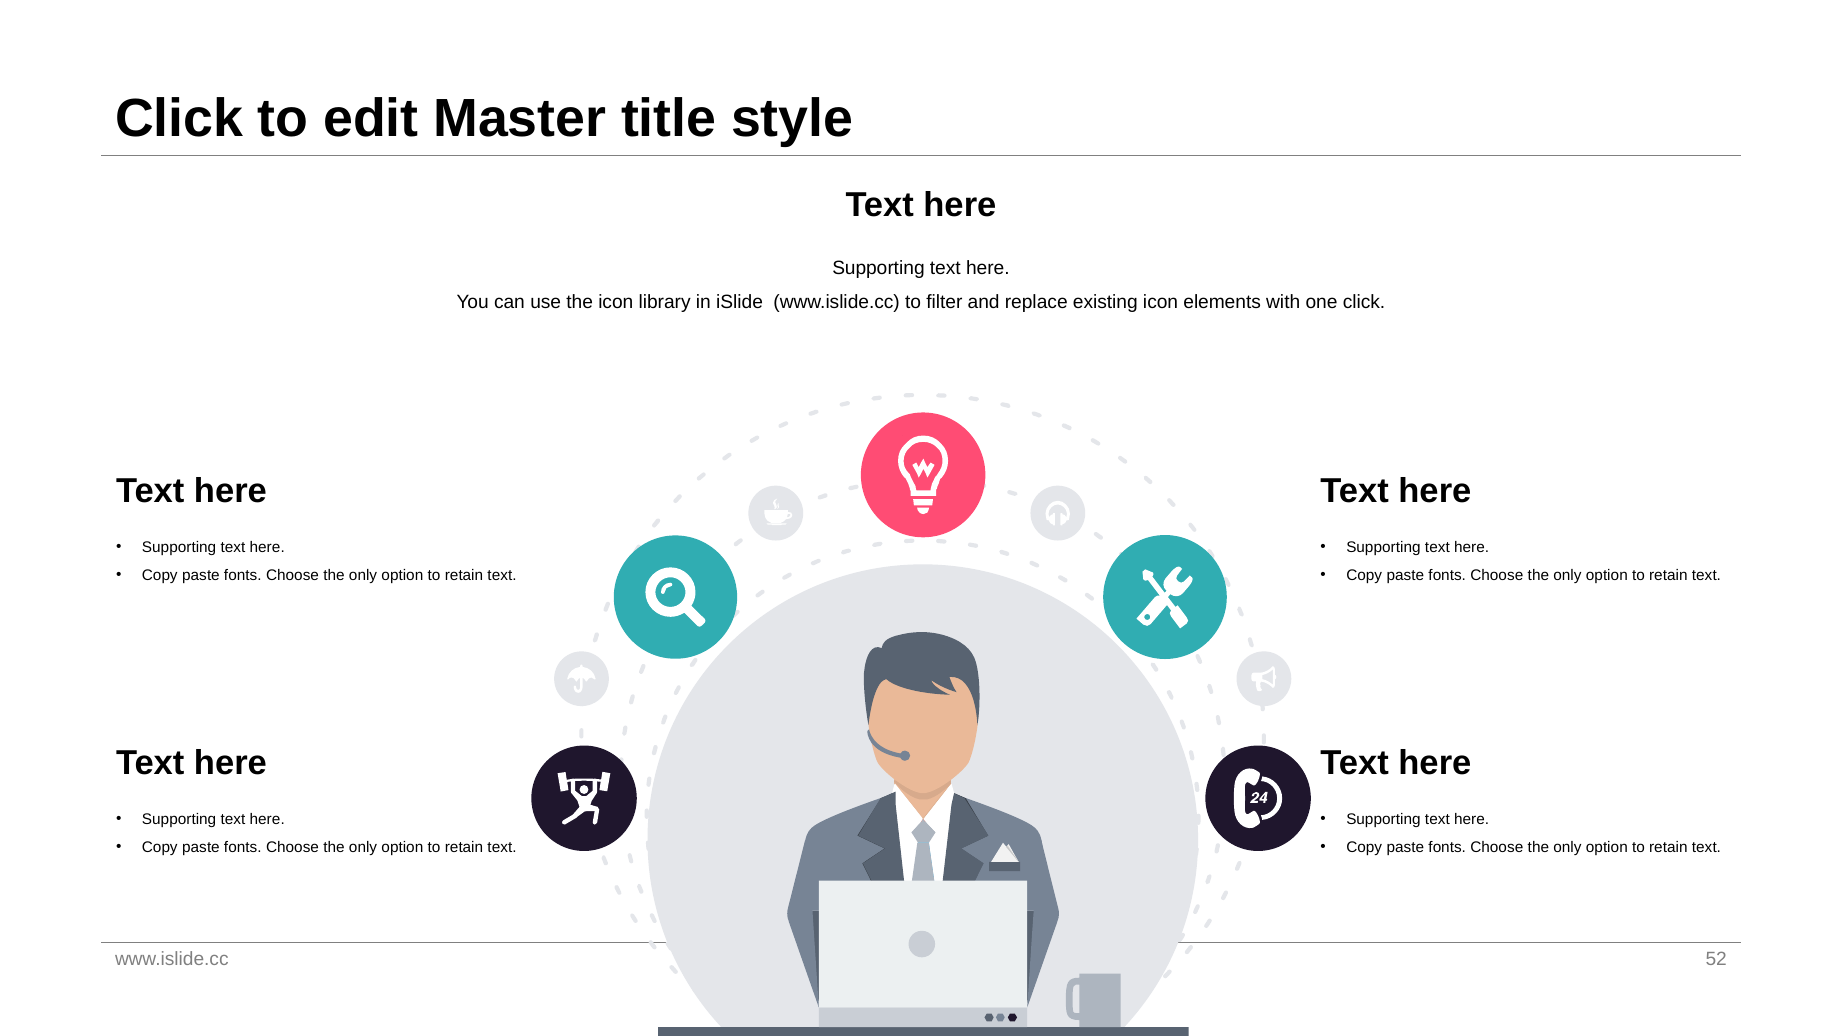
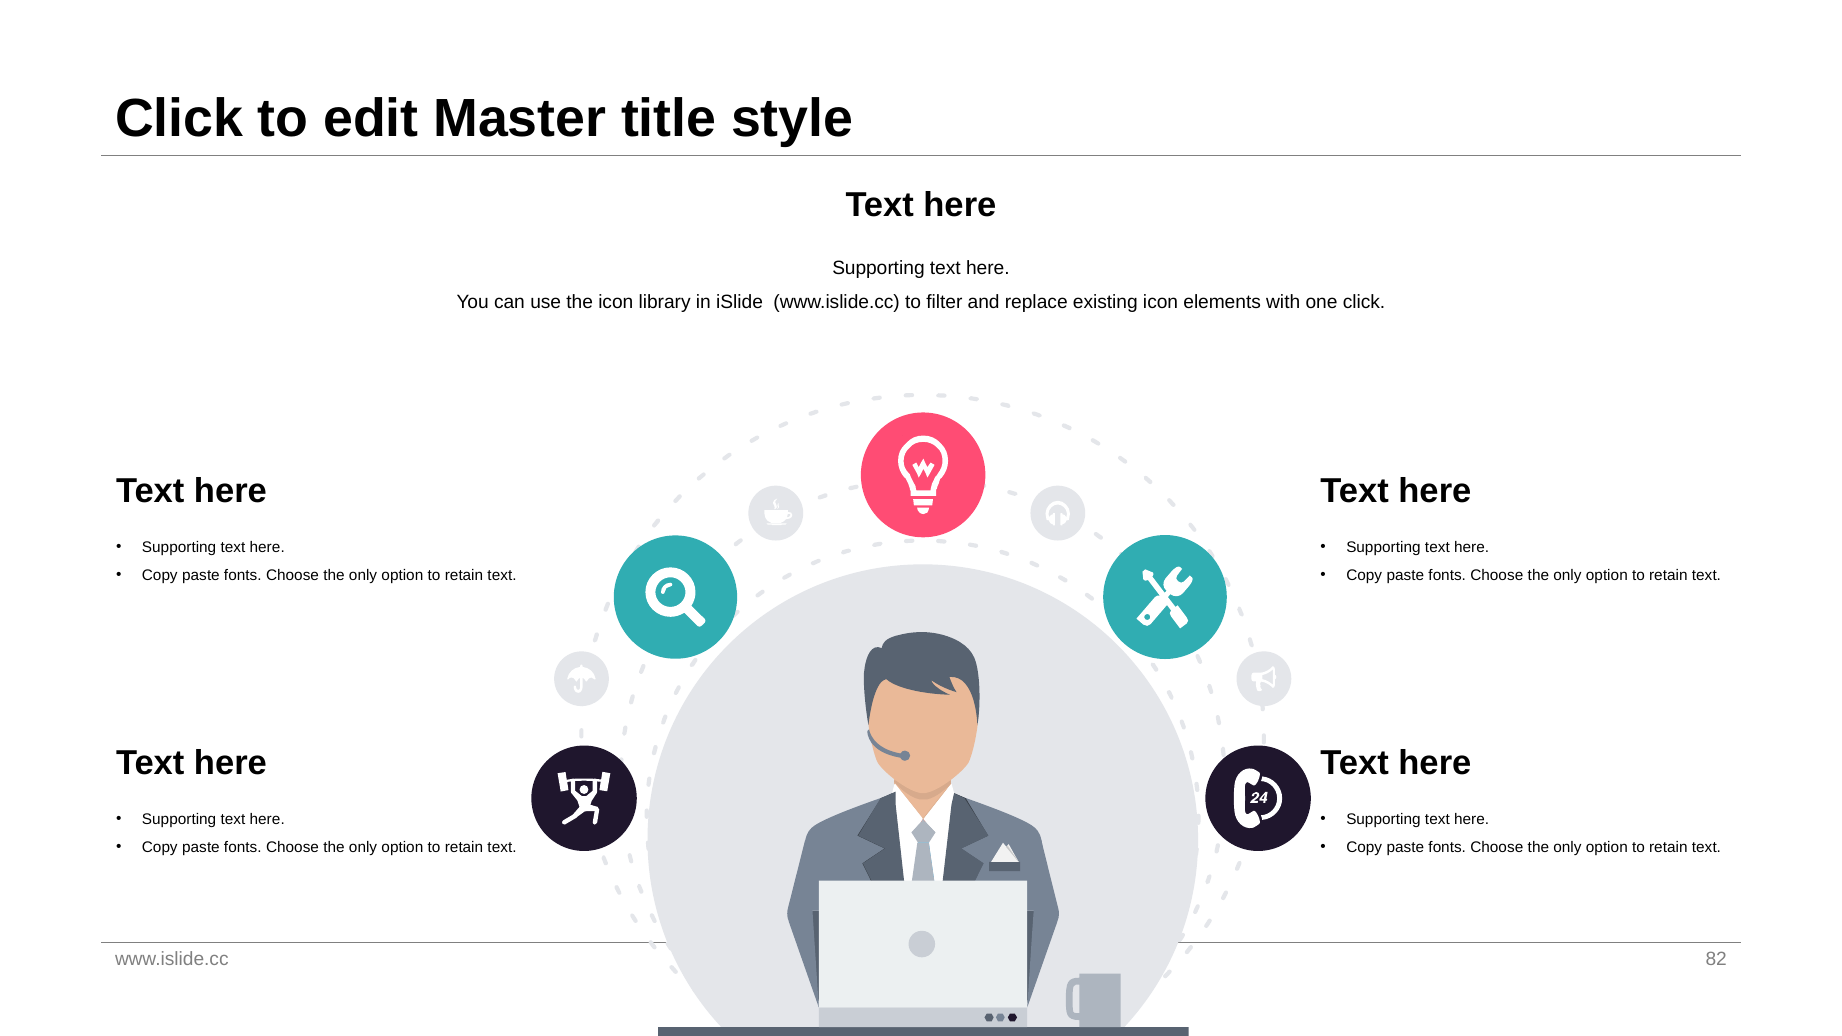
52: 52 -> 82 (1716, 960)
